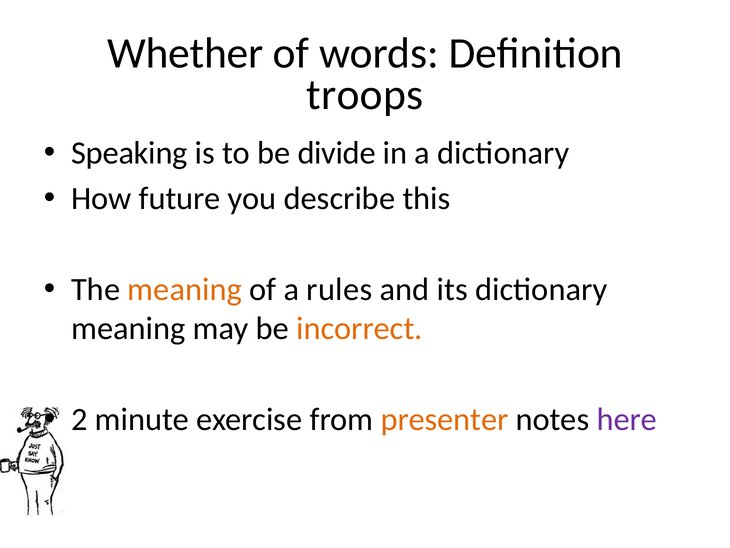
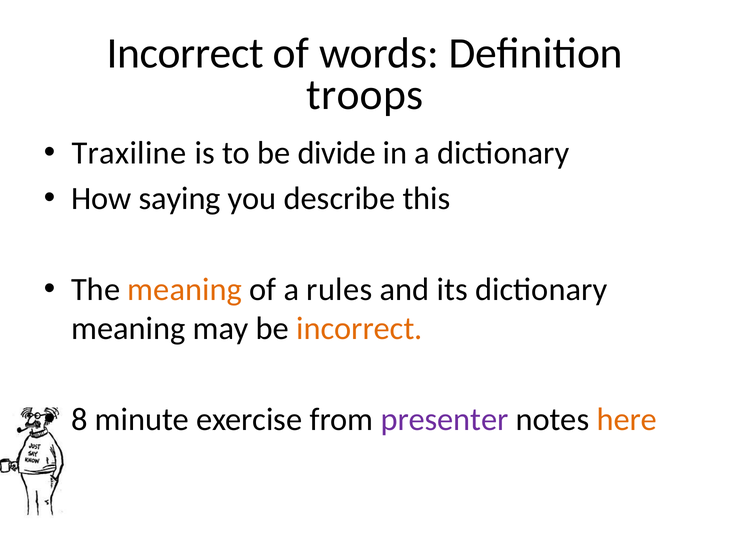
Whether: Whether -> Incorrect (185, 53)
Speaking: Speaking -> Traxiline (129, 153)
future: future -> saying (180, 199)
2: 2 -> 8 (79, 419)
presenter colour: orange -> purple (445, 419)
here colour: purple -> orange (627, 419)
